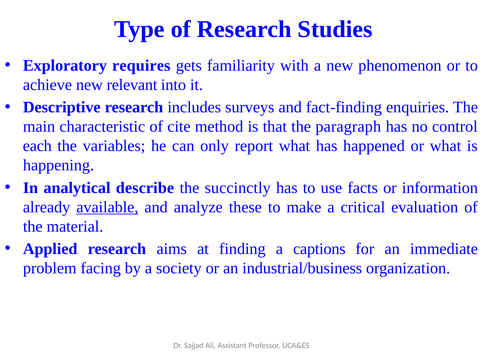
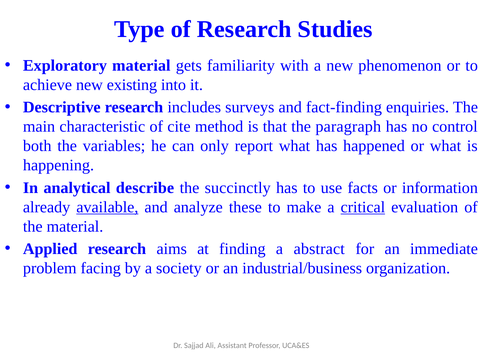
Exploratory requires: requires -> material (141, 66)
relevant: relevant -> existing (132, 85)
each: each -> both (37, 146)
critical underline: none -> present (363, 207)
captions: captions -> abstract (319, 249)
